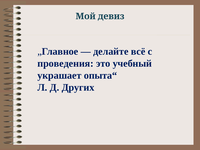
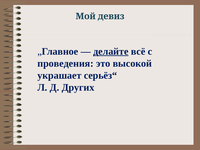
делайте underline: none -> present (111, 51)
учебный: учебный -> высокой (132, 63)
опыта“: опыта“ -> серьёз“ (100, 75)
